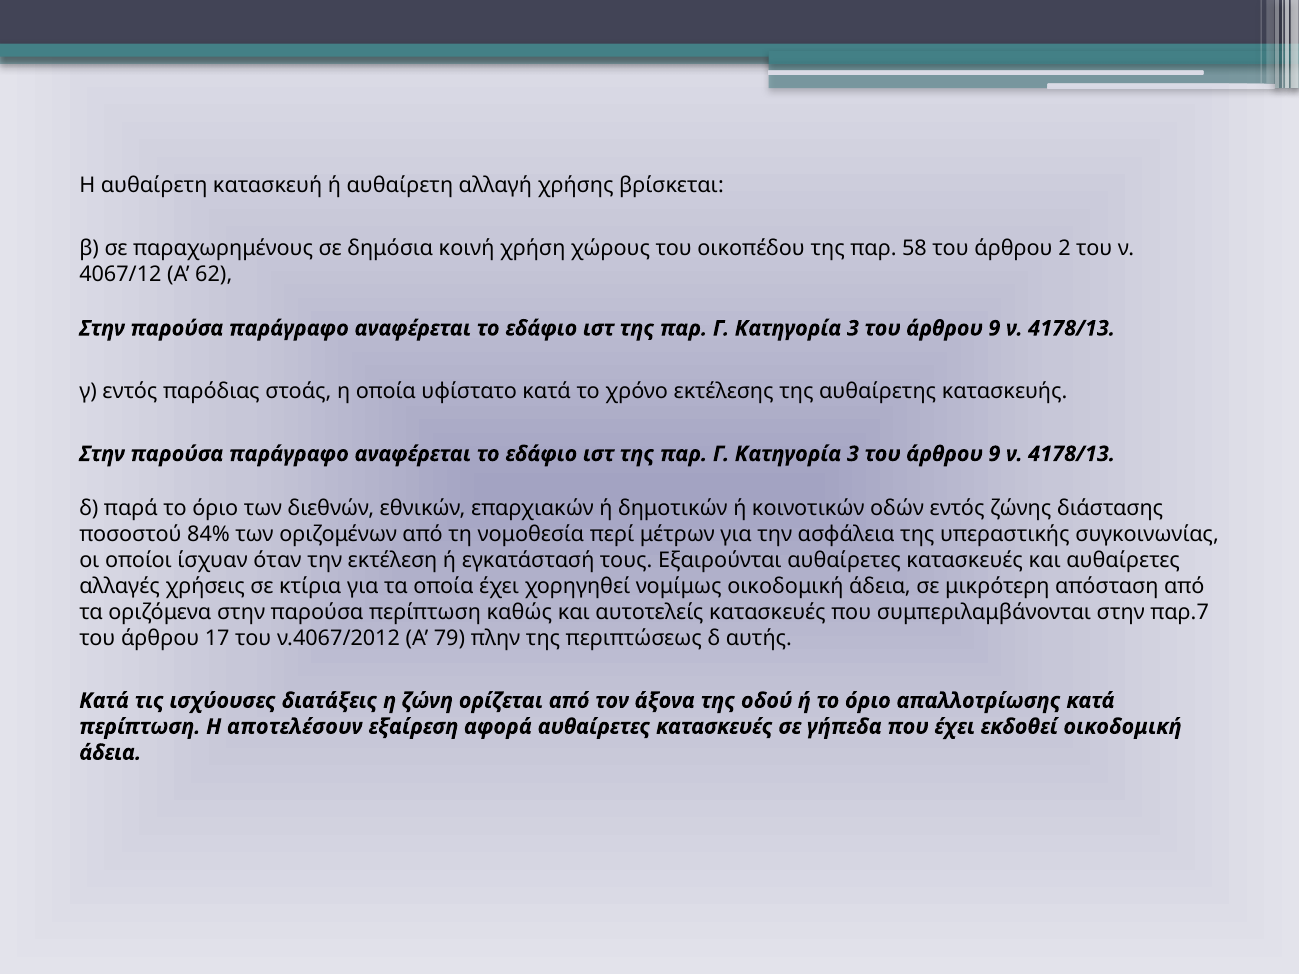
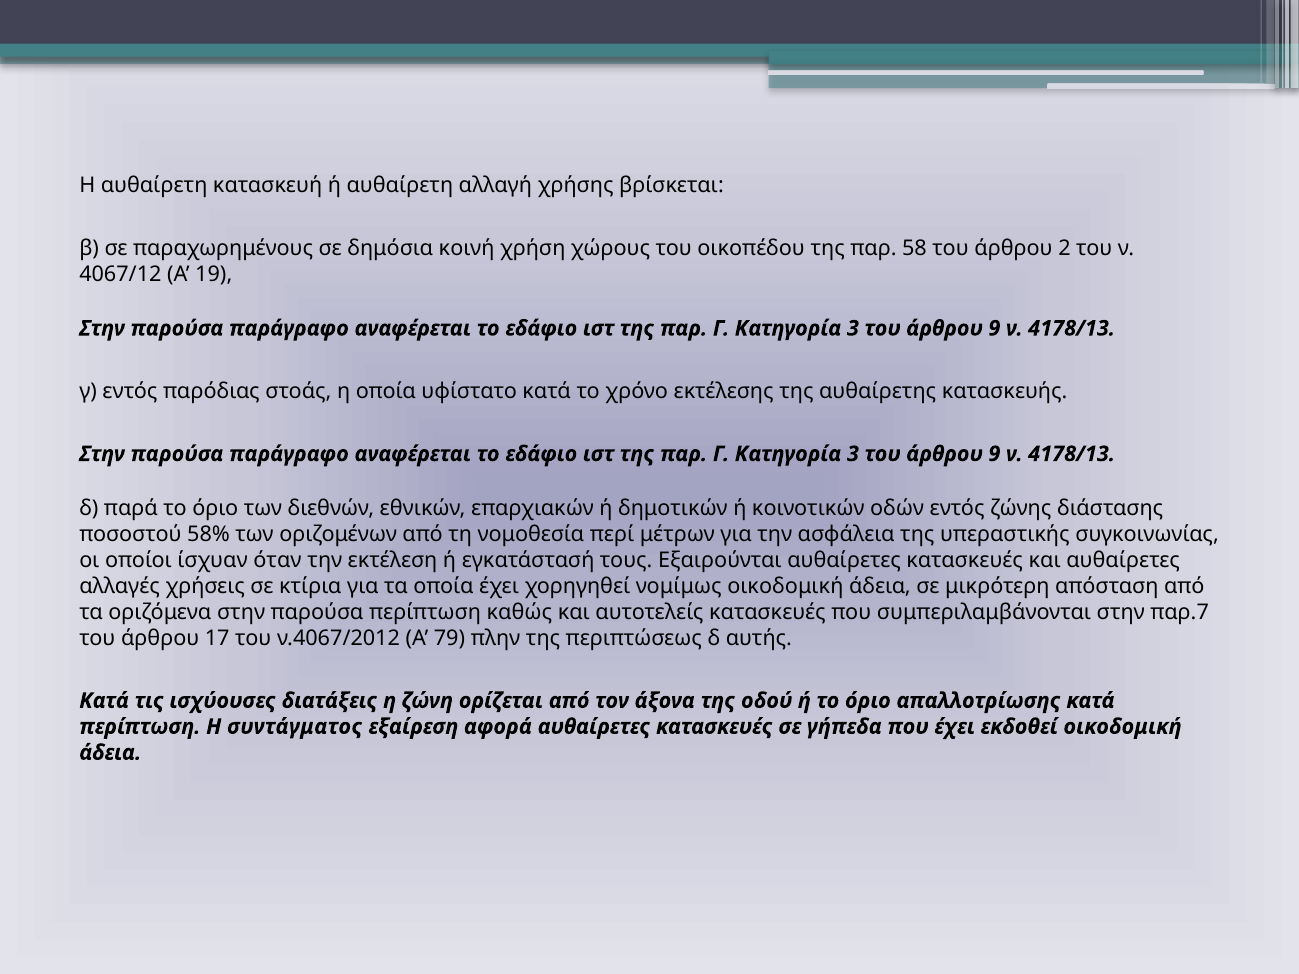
62: 62 -> 19 (214, 274)
84%: 84% -> 58% (208, 534)
αποτελέσουν: αποτελέσουν -> συντάγματος (295, 727)
